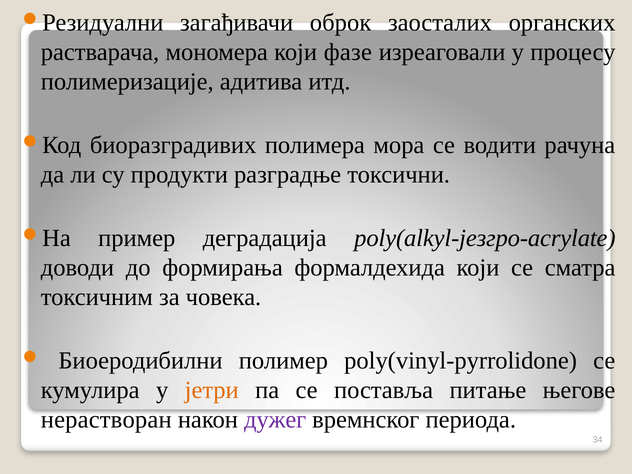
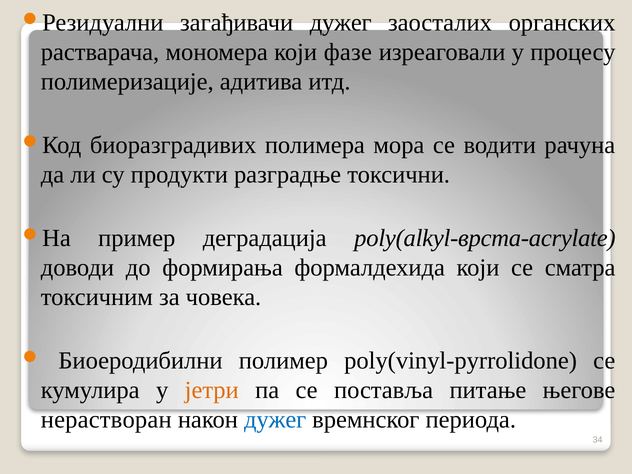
загађивачи оброк: оброк -> дужег (341, 23)
poly(alkyl-језгро-acrylate: poly(alkyl-језгро-acrylate -> poly(alkyl-врста-acrylate (485, 238)
дужег colour: purple -> blue (275, 420)
